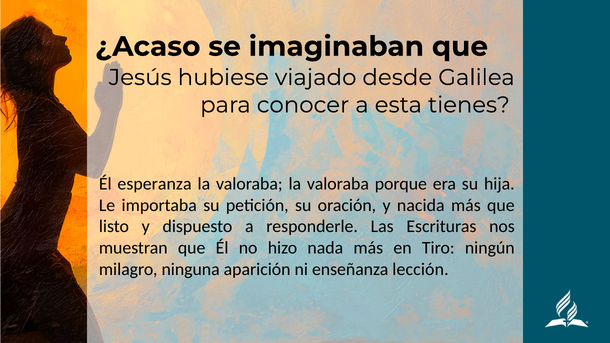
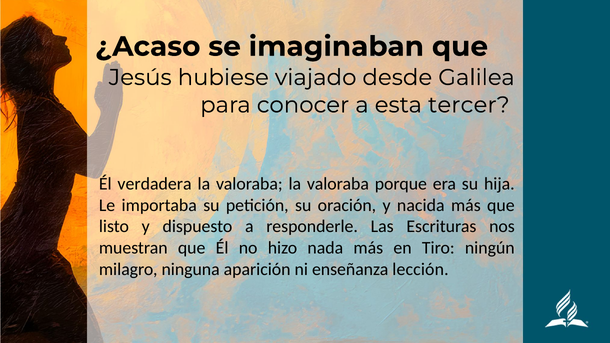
tienes: tienes -> tercer (469, 105)
esperanza: esperanza -> verdadera (155, 184)
